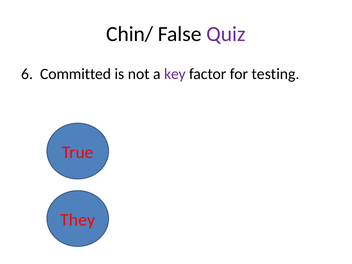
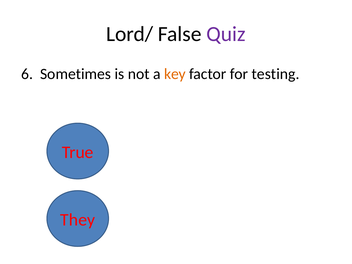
Chin/: Chin/ -> Lord/ (130, 34)
Committed: Committed -> Sometimes (76, 74)
key colour: purple -> orange (175, 74)
